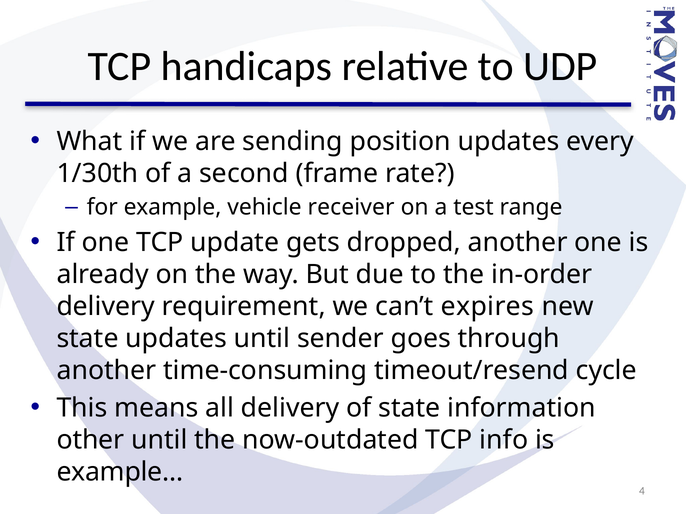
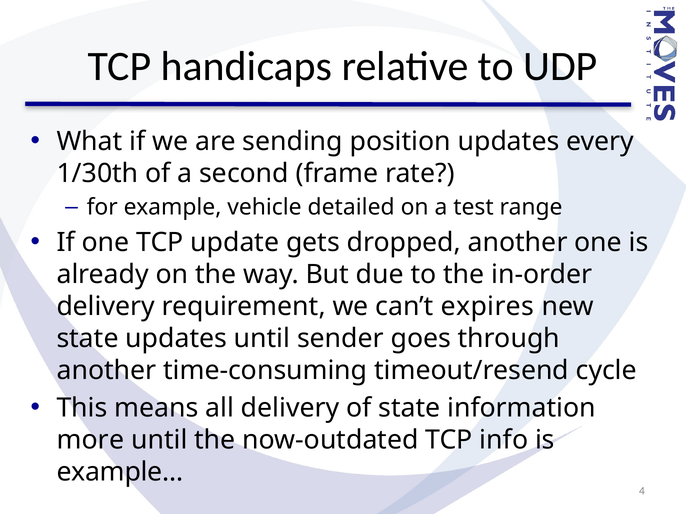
receiver: receiver -> detailed (351, 207)
other: other -> more (90, 440)
